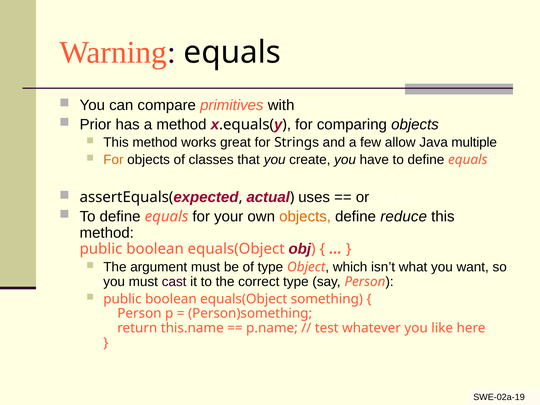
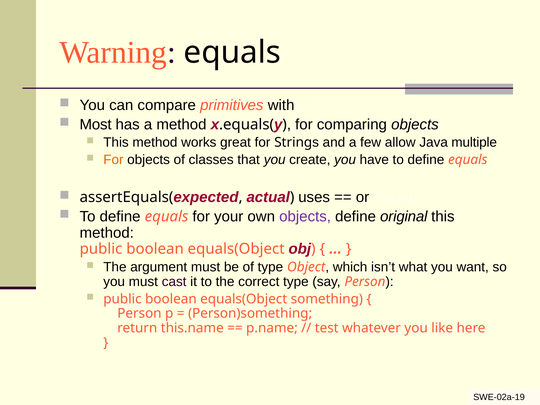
Prior: Prior -> Most (96, 124)
objects colour: orange -> purple (305, 217)
reduce: reduce -> original (404, 217)
